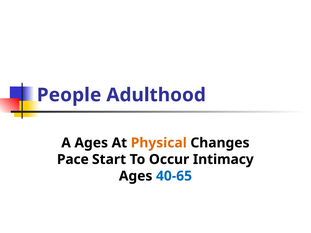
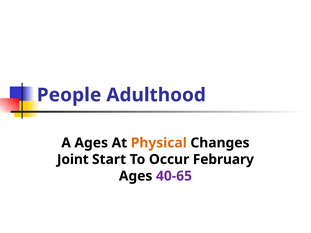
Pace: Pace -> Joint (73, 160)
Intimacy: Intimacy -> February (223, 160)
40-65 colour: blue -> purple (174, 176)
